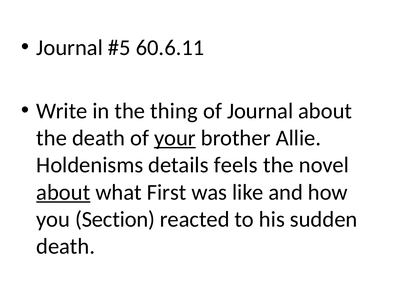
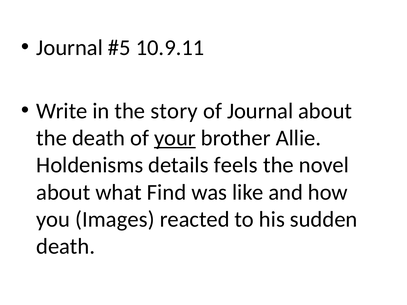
60.6.11: 60.6.11 -> 10.9.11 (170, 48)
thing: thing -> story (174, 111)
about underline: present -> none (63, 192)
First: First -> Find (167, 192)
Section: Section -> Images (115, 220)
